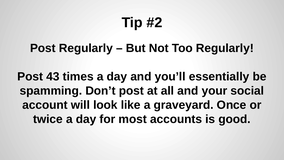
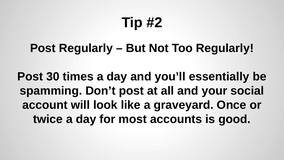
43: 43 -> 30 (53, 76)
